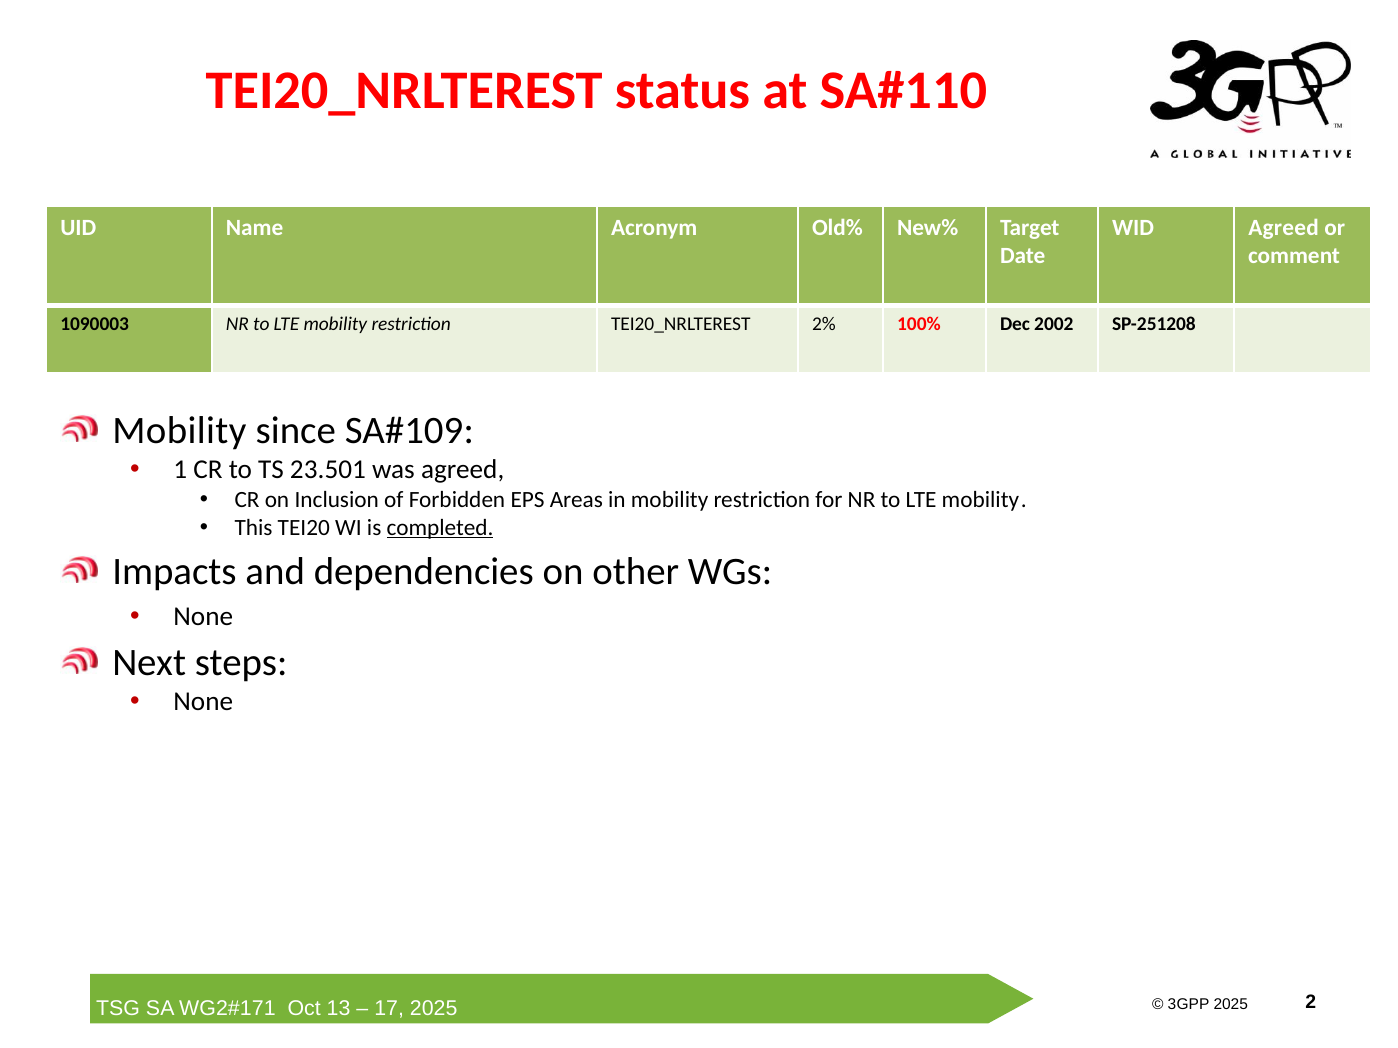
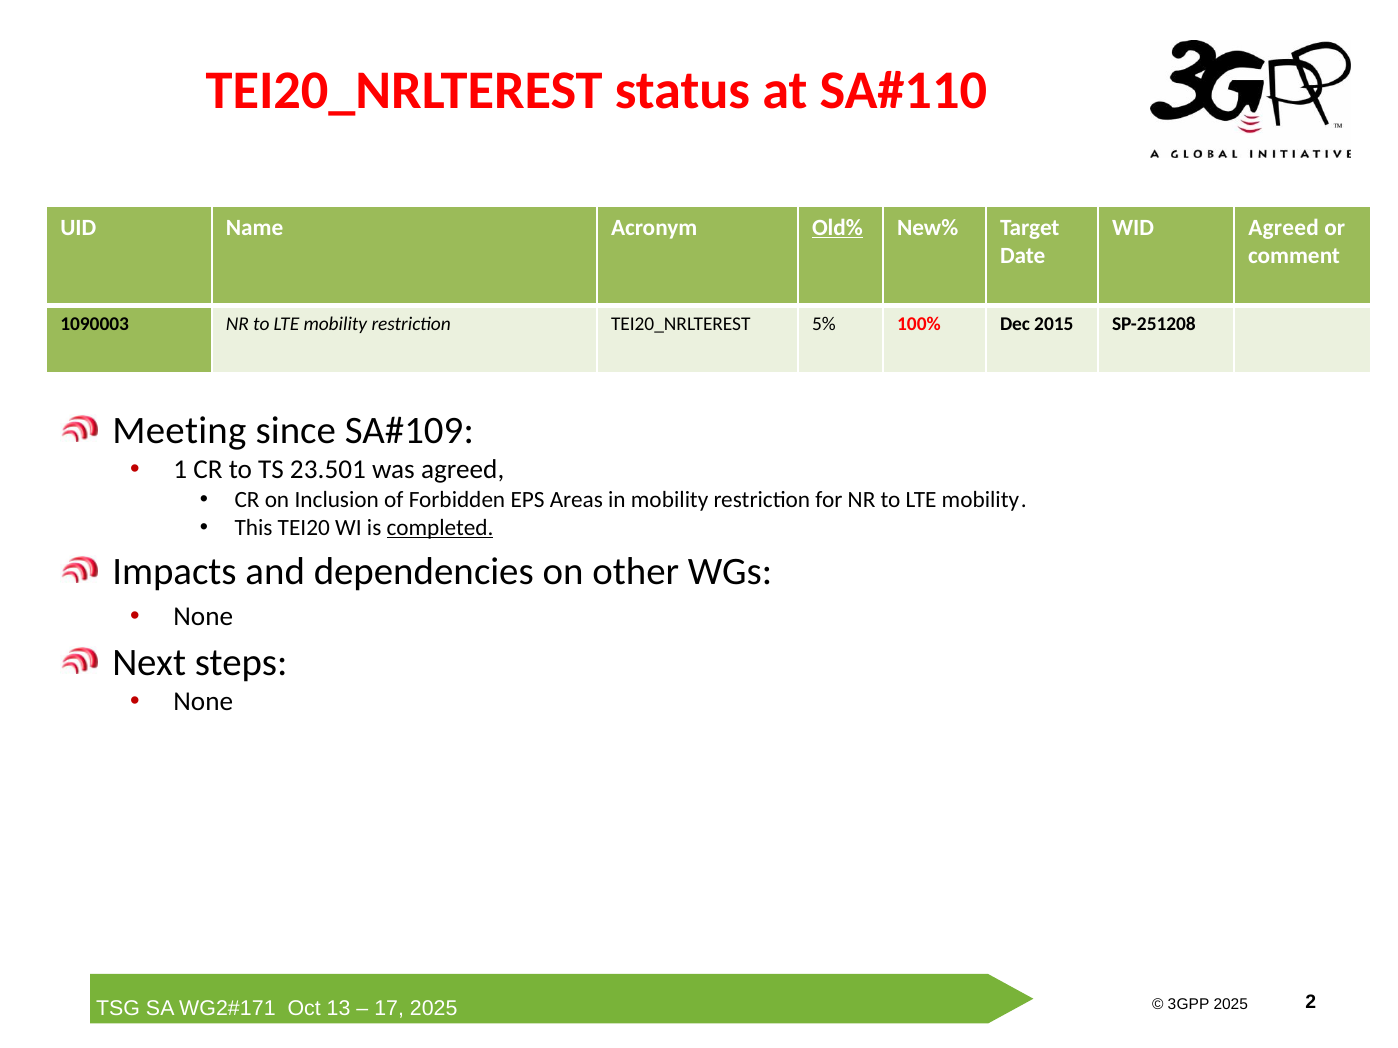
Old% underline: none -> present (837, 228)
2%: 2% -> 5% (824, 325)
2002: 2002 -> 2015 (1054, 325)
Mobility: Mobility -> Meeting (179, 431)
